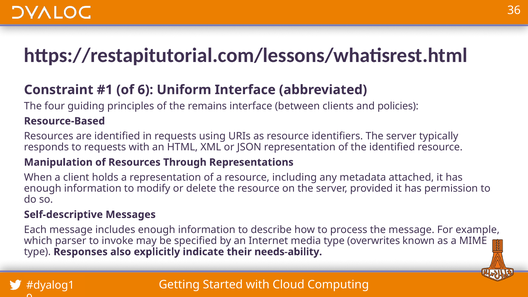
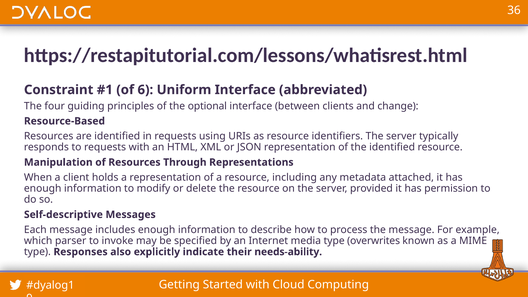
remains: remains -> optional (207, 106)
policies: policies -> change (398, 106)
